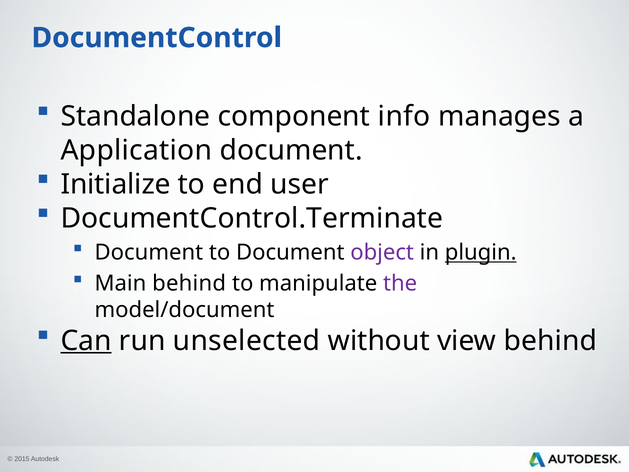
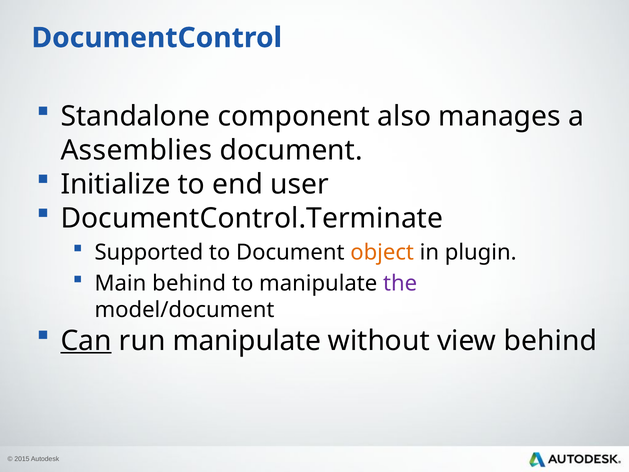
info: info -> also (404, 116)
Application: Application -> Assemblies (136, 150)
Document: Document -> Supported (149, 252)
object colour: purple -> orange (382, 252)
plugin underline: present -> none (481, 252)
run unselected: unselected -> manipulate (247, 340)
